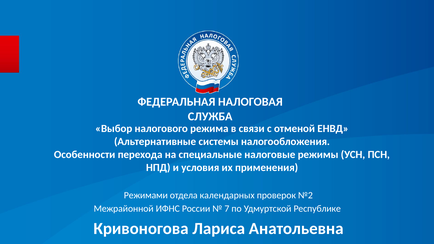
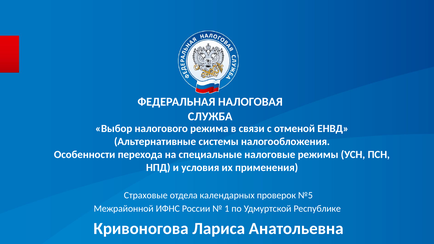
Режимами: Режимами -> Страховые (146, 195)
№2: №2 -> №5 (305, 195)
7: 7 -> 1 (227, 209)
